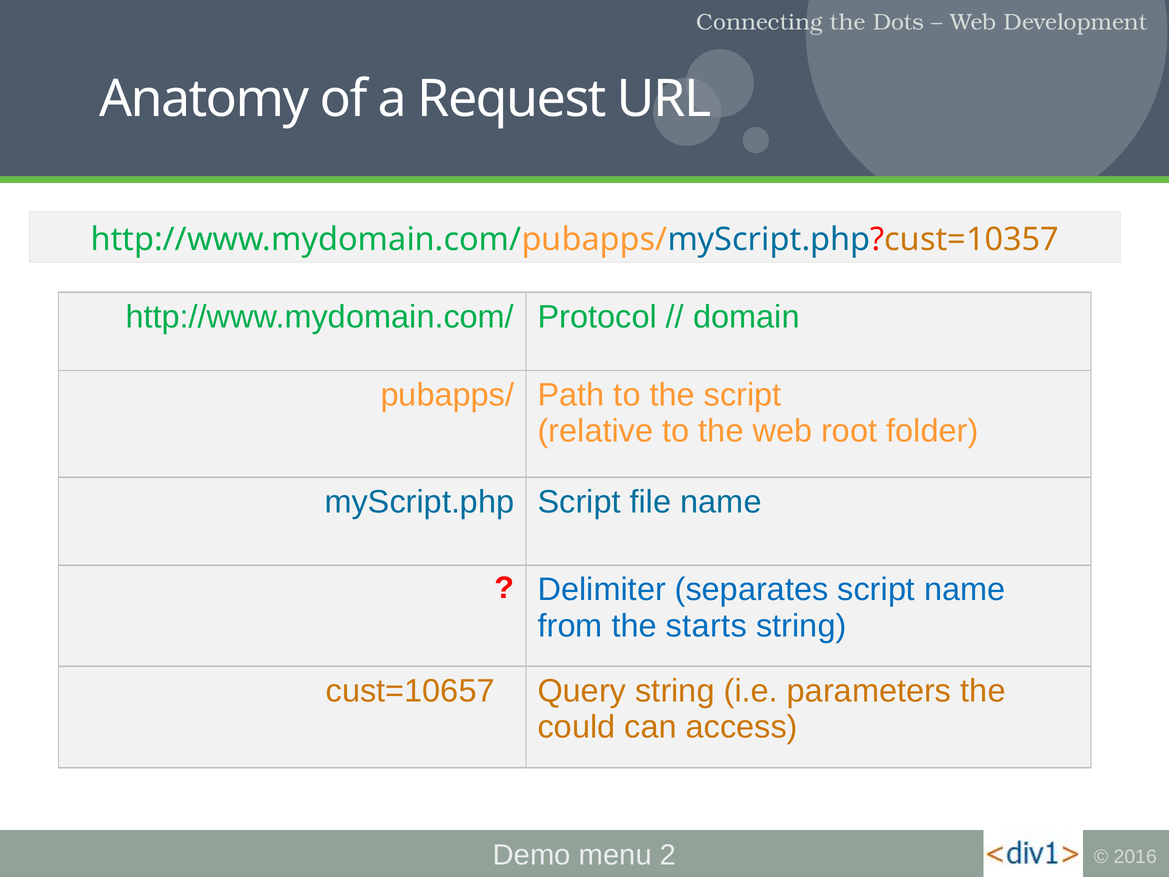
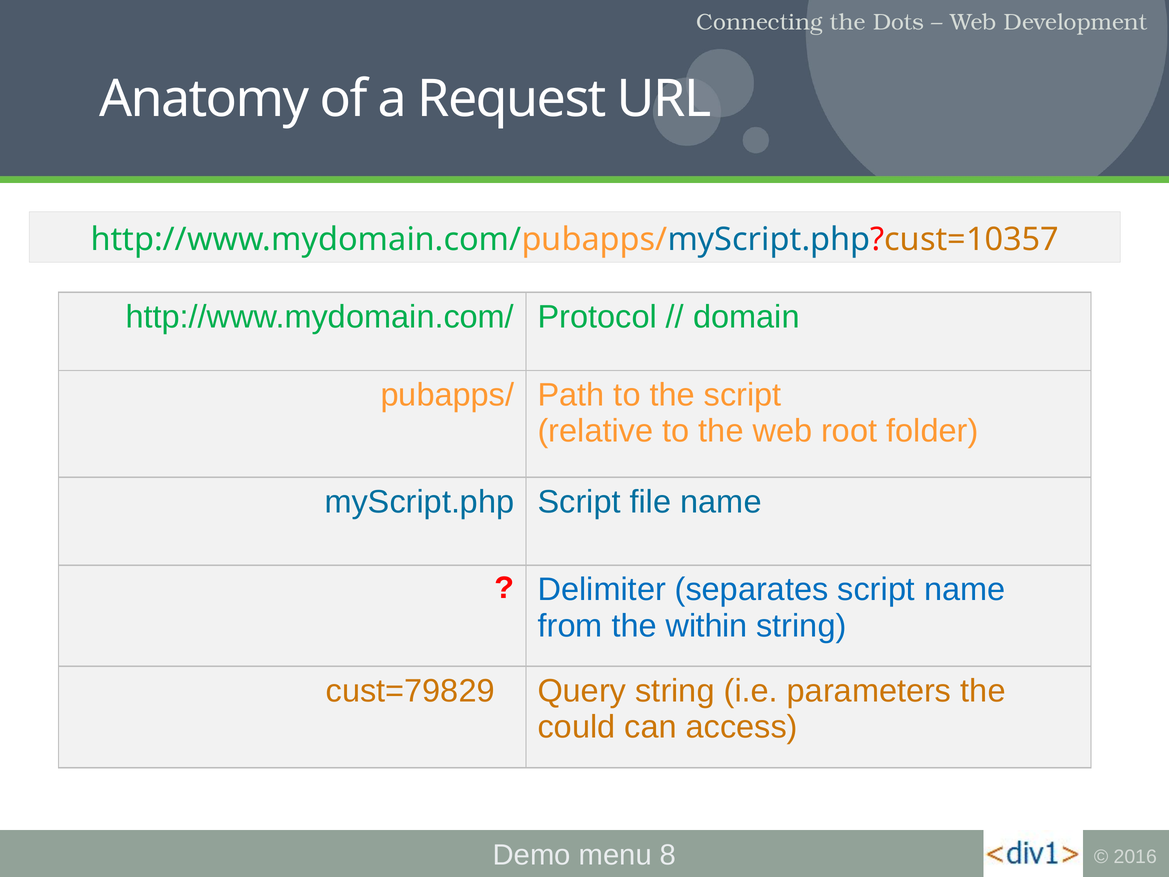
starts: starts -> within (707, 626)
cust=10657: cust=10657 -> cust=79829 (410, 691)
2: 2 -> 8 (668, 855)
